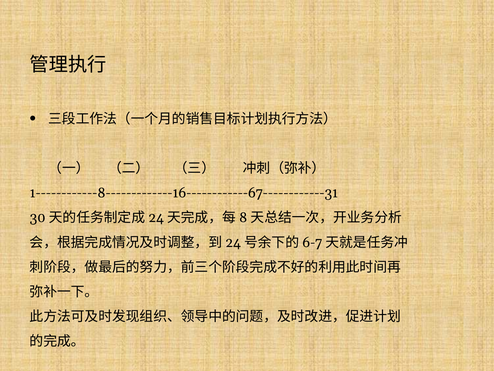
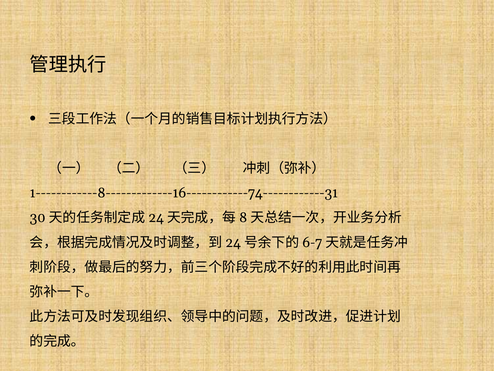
1------------8-------------16------------67------------31: 1------------8-------------16------------67------------31 -> 1------------8-------------16------------74------------31 (184, 193)
